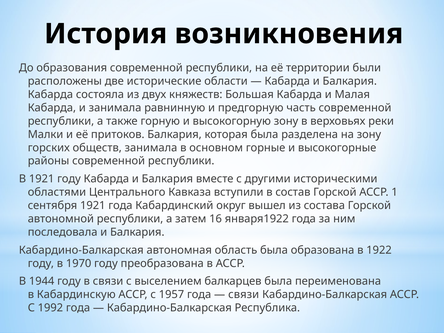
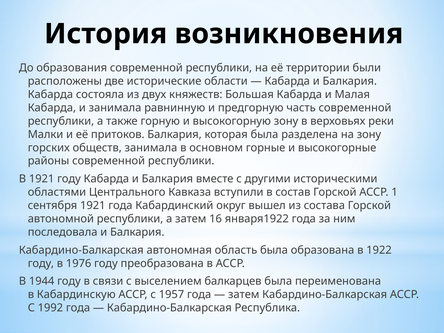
1970: 1970 -> 1976 (79, 263)
связи: связи -> затем (244, 295)
